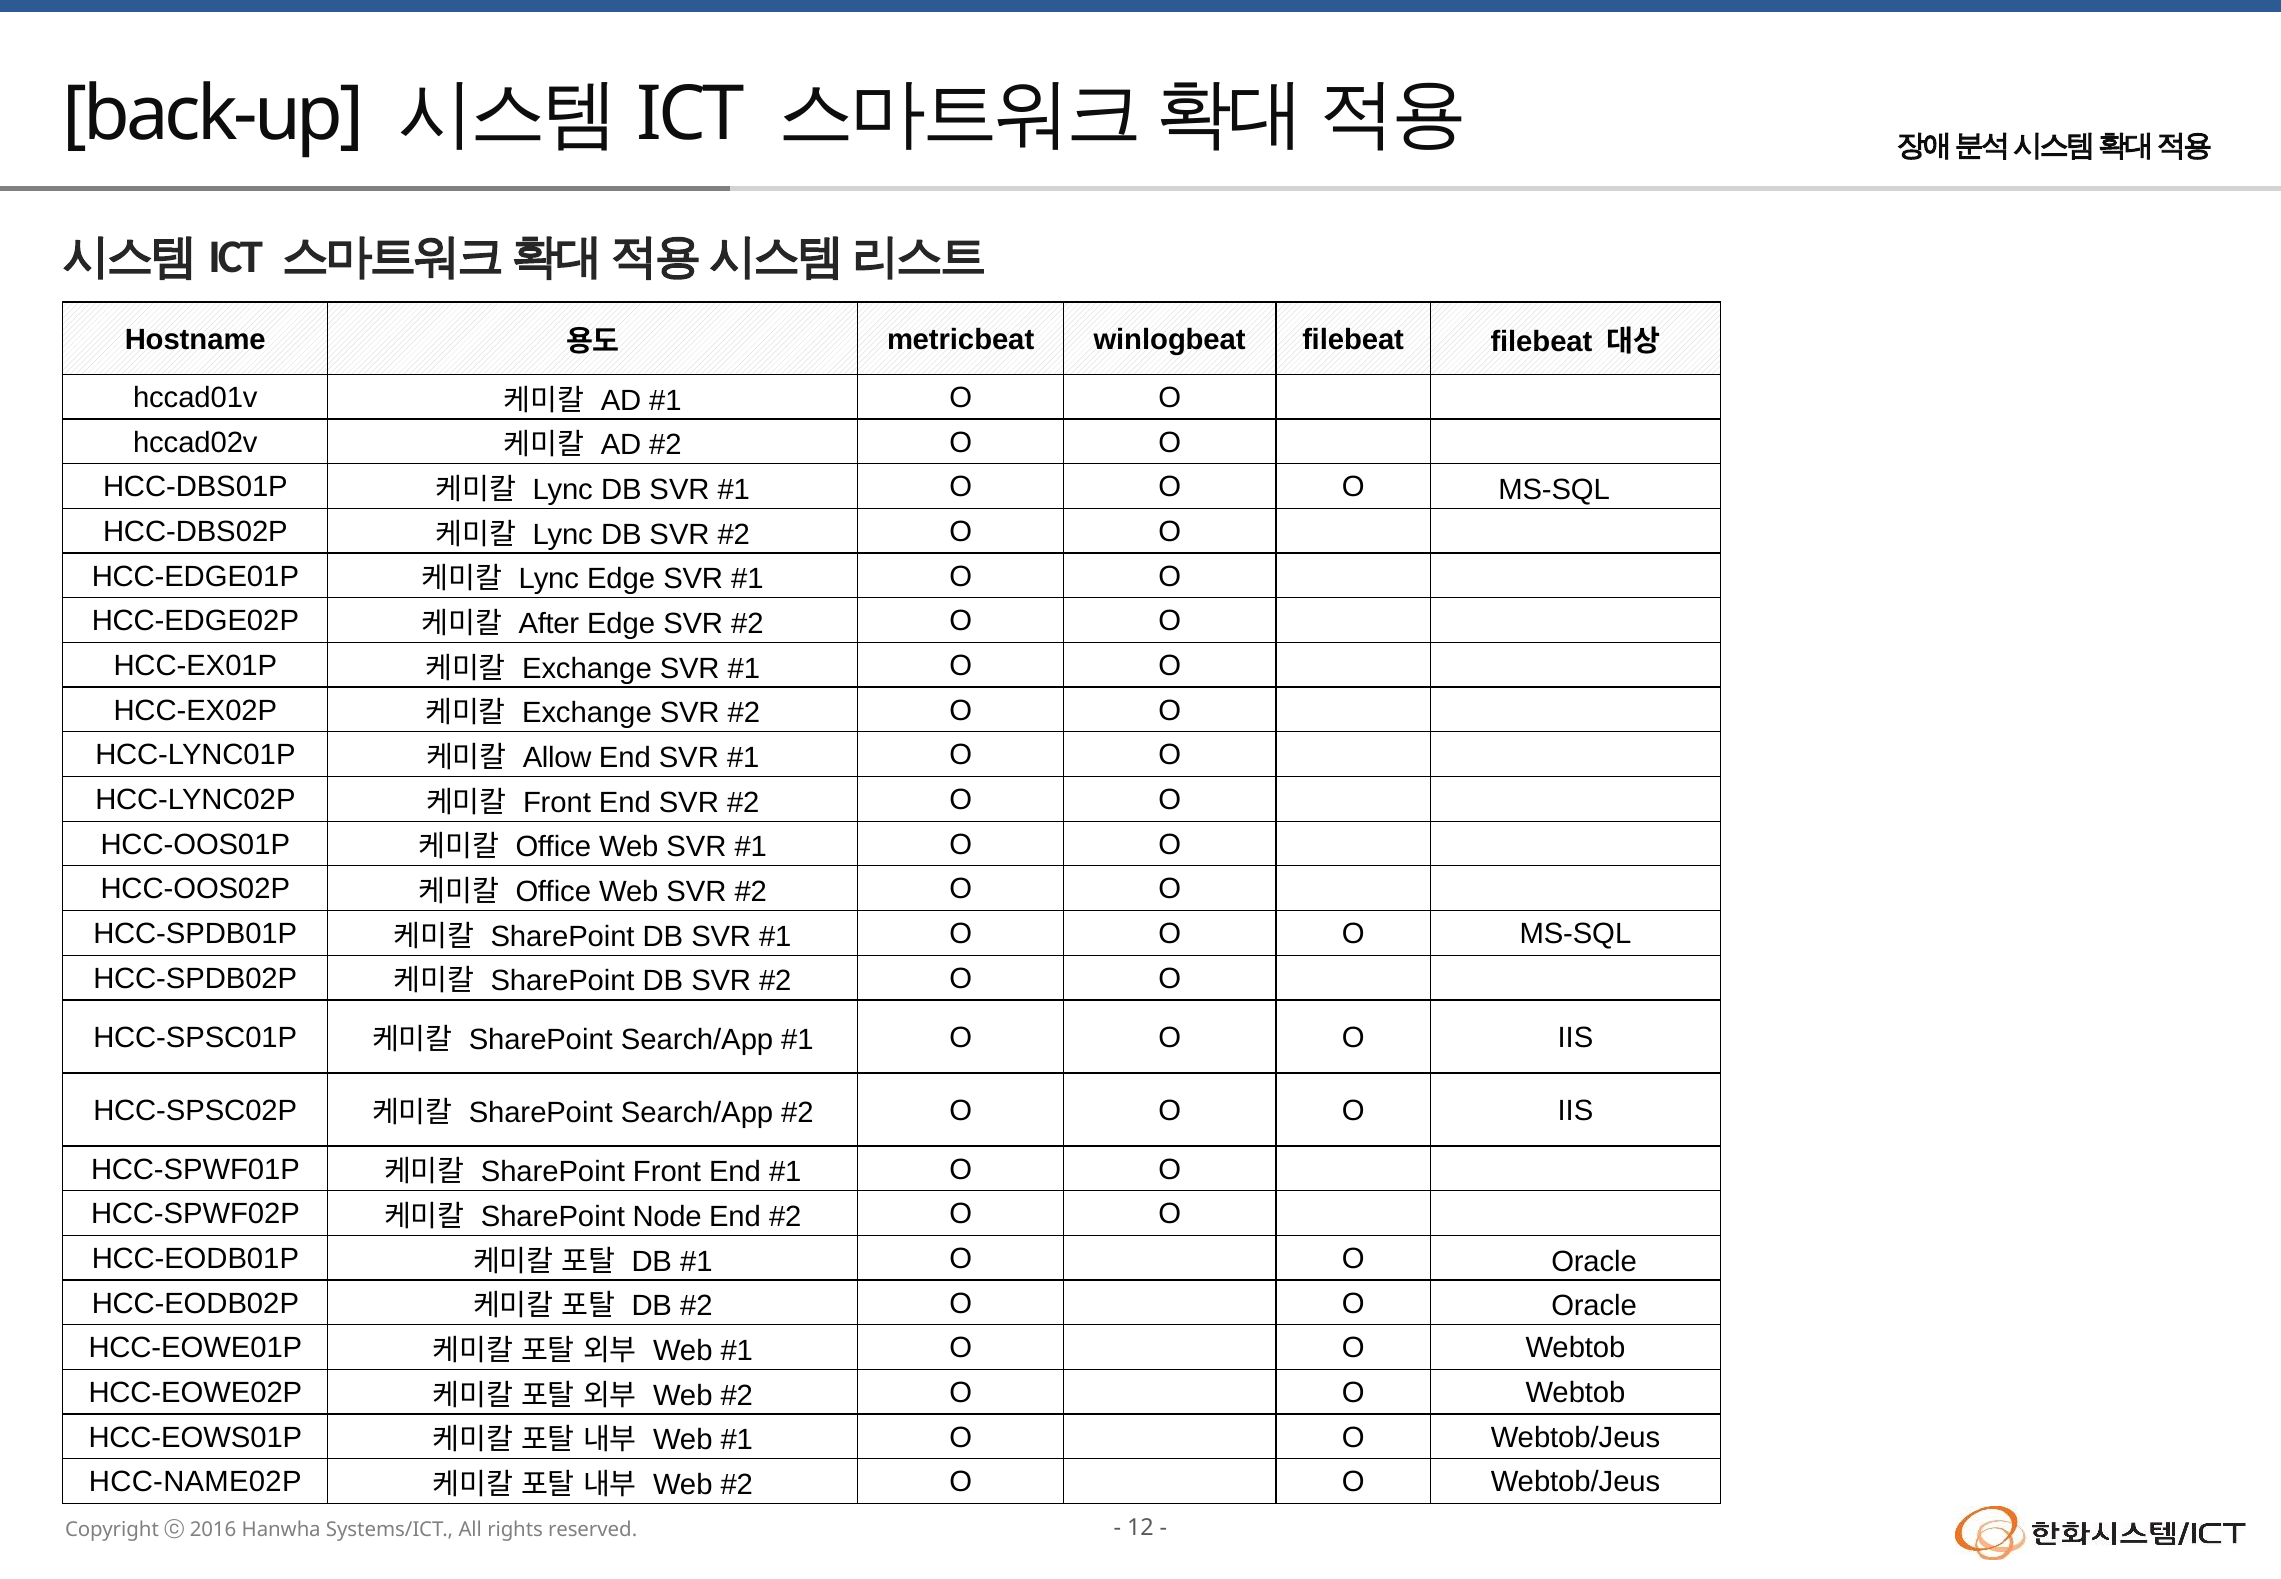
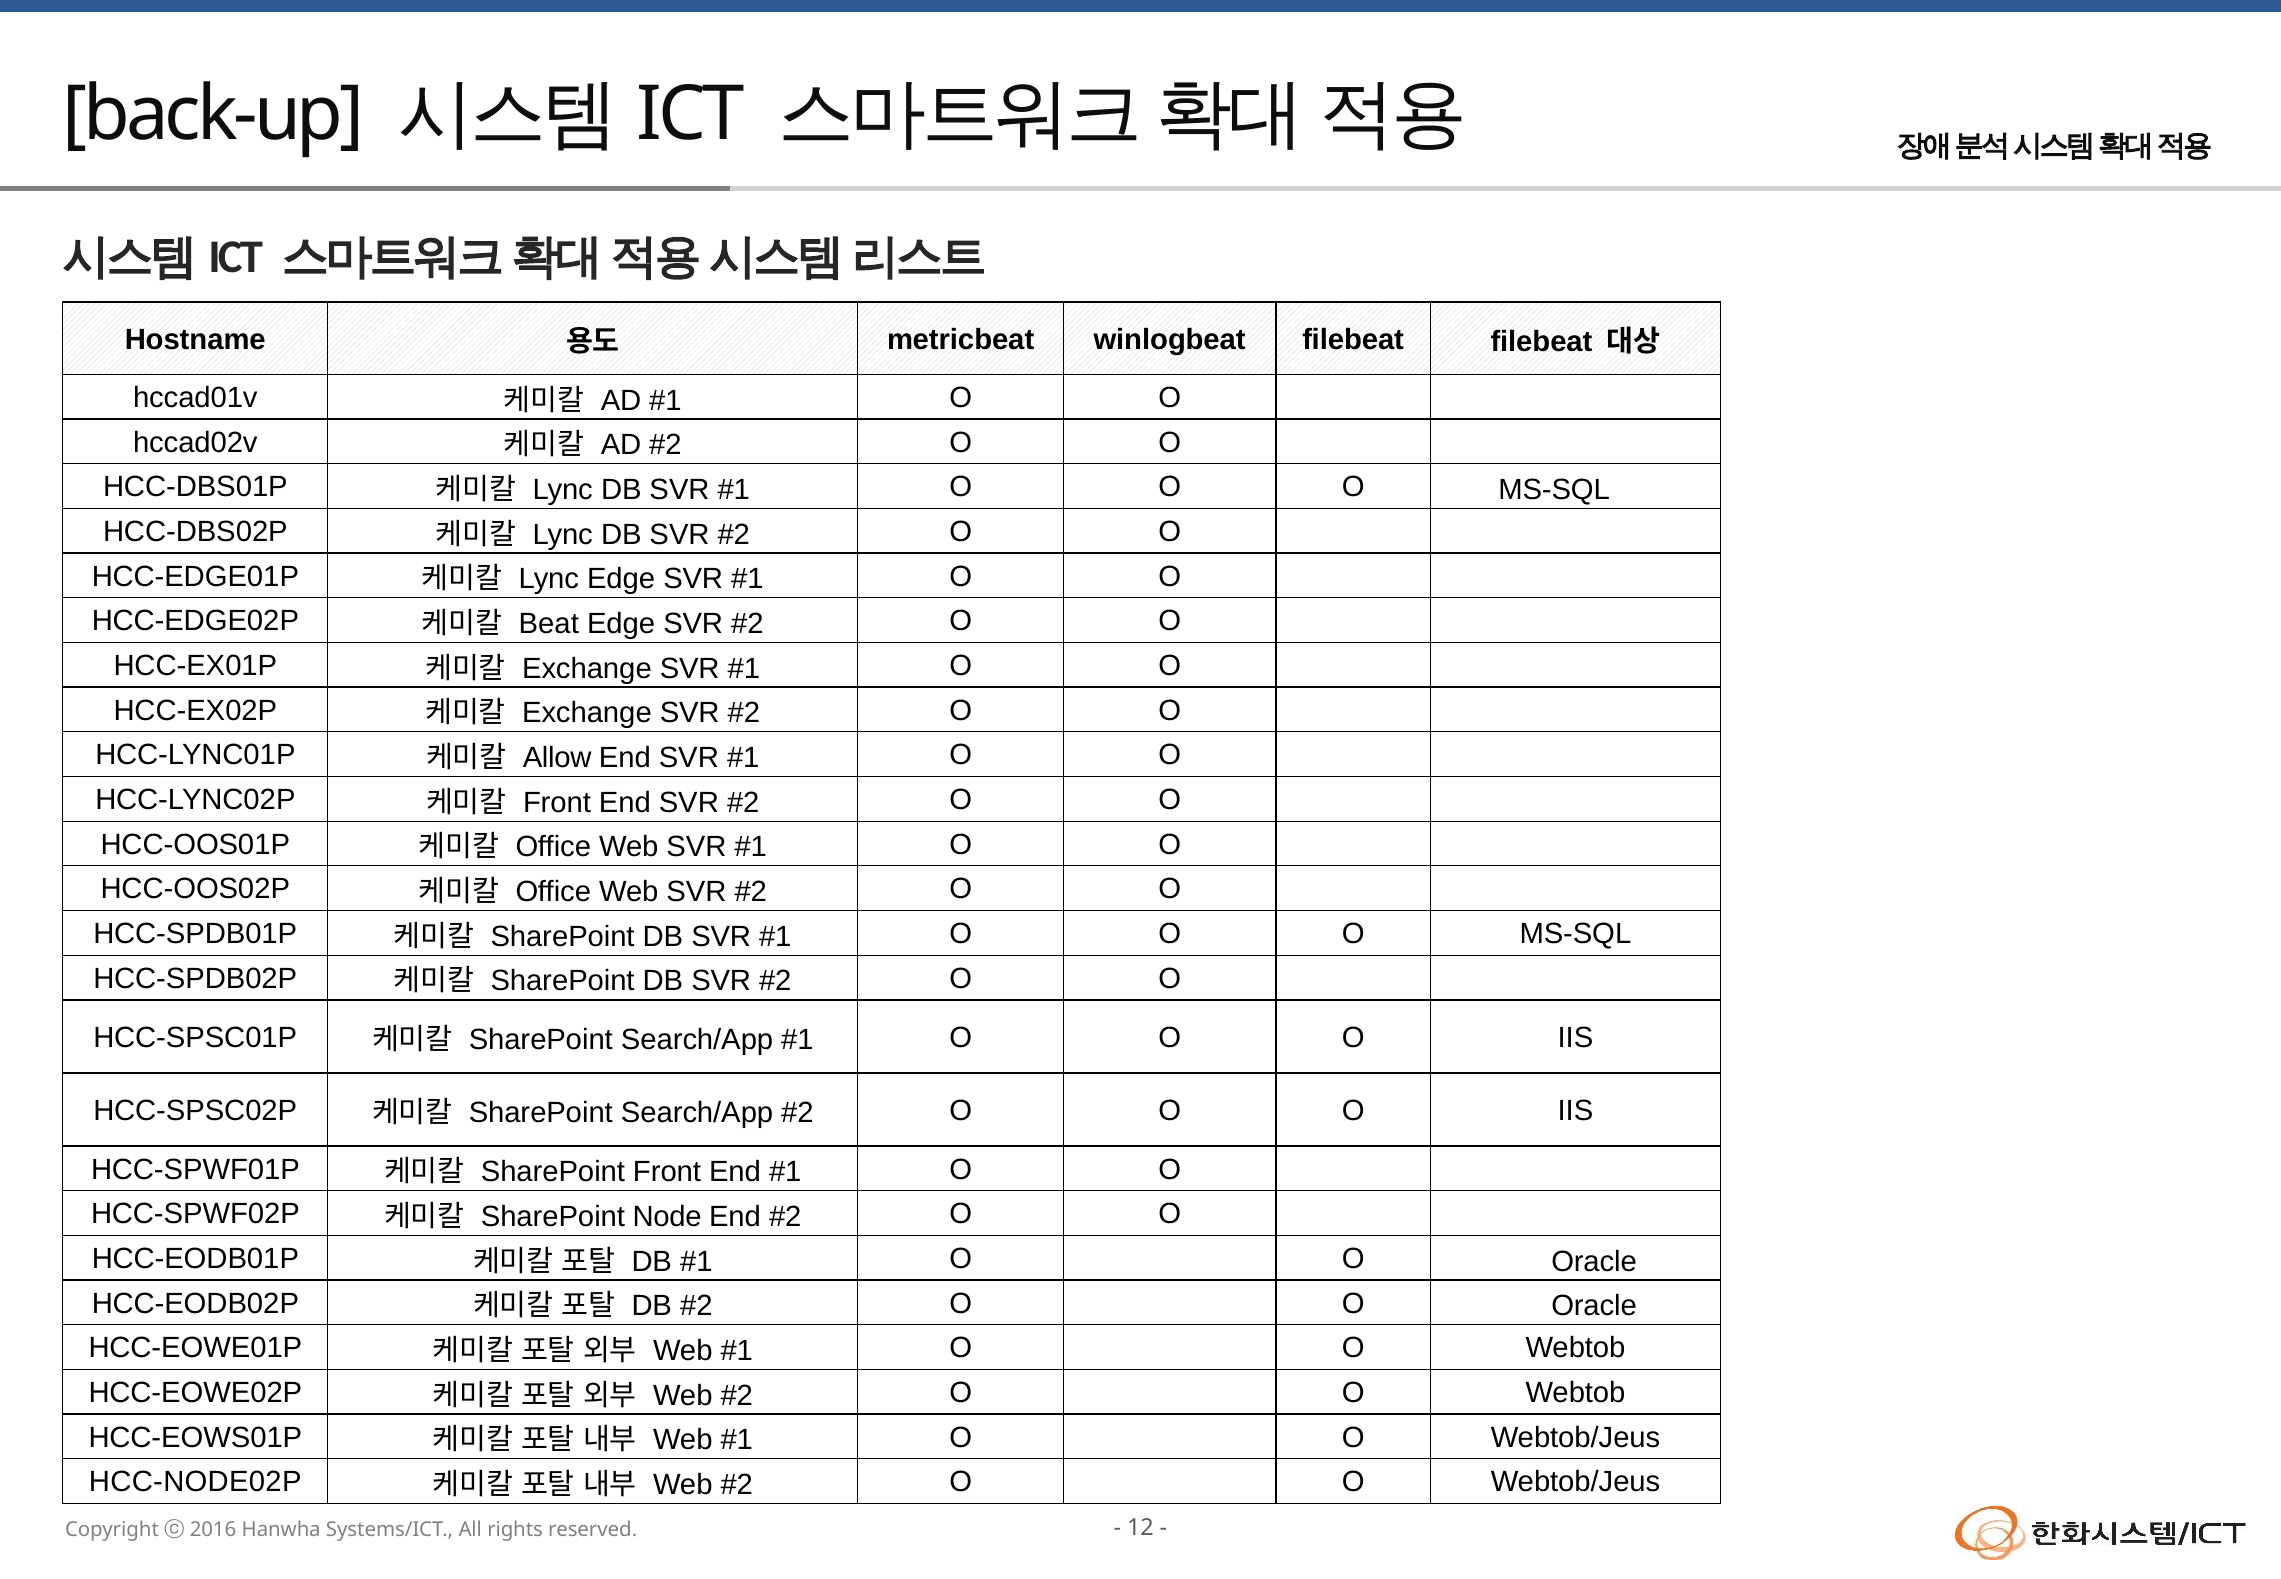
After: After -> Beat (549, 624)
HCC-NAME02P: HCC-NAME02P -> HCC-NODE02P (195, 1482)
